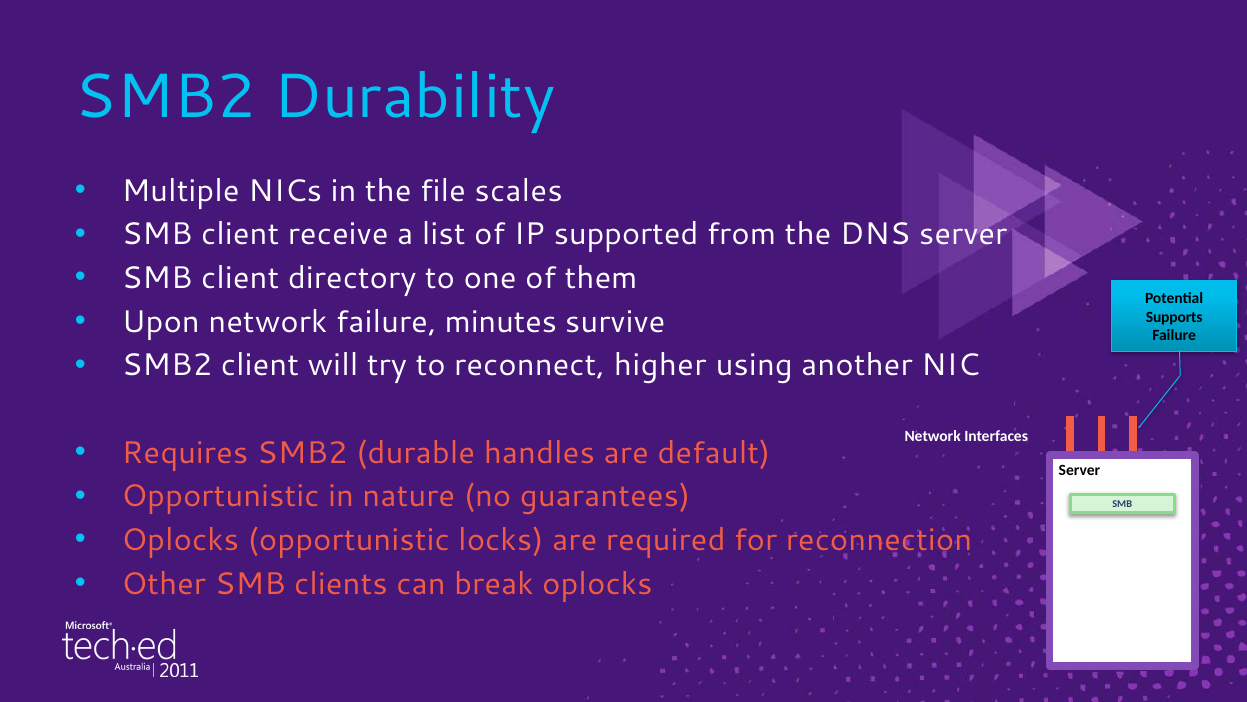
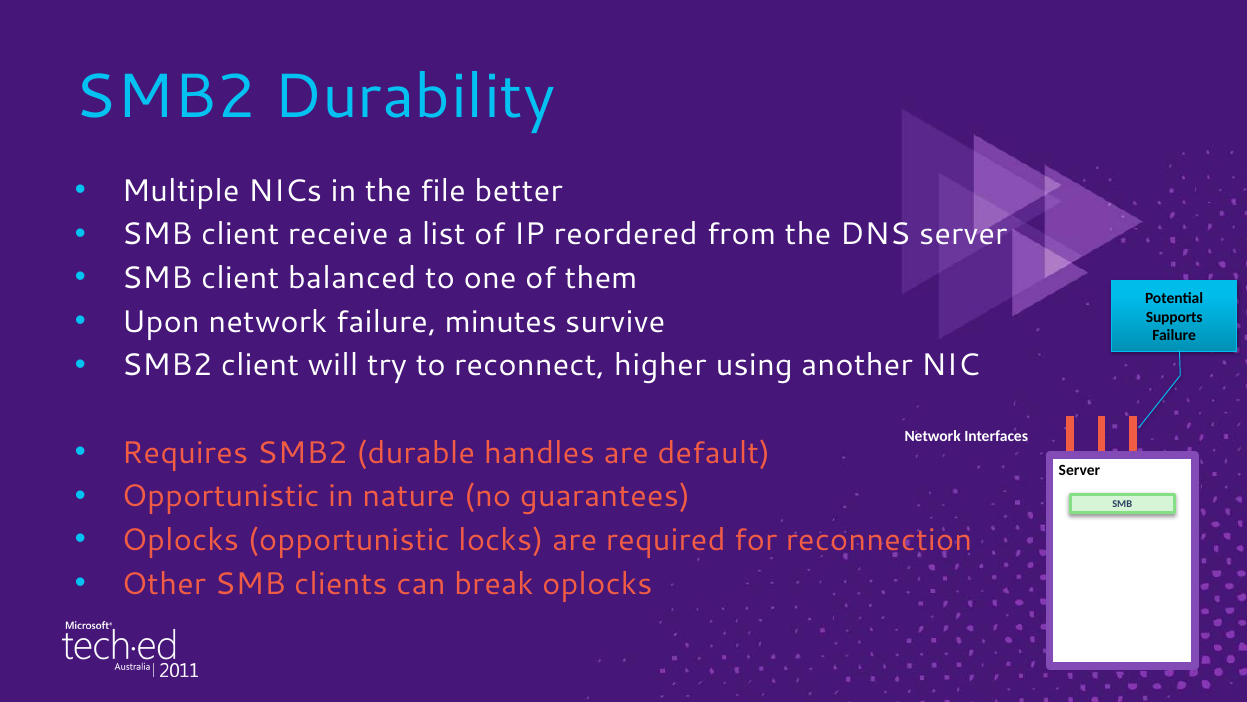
scales: scales -> better (519, 191)
supported: supported -> reordered (626, 234)
directory: directory -> balanced (352, 278)
